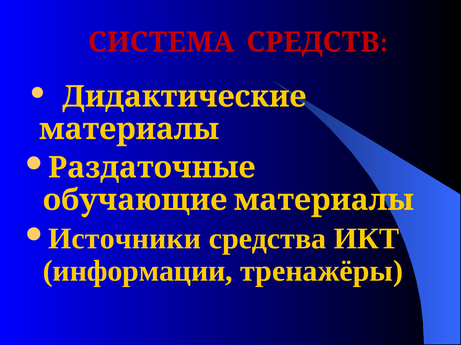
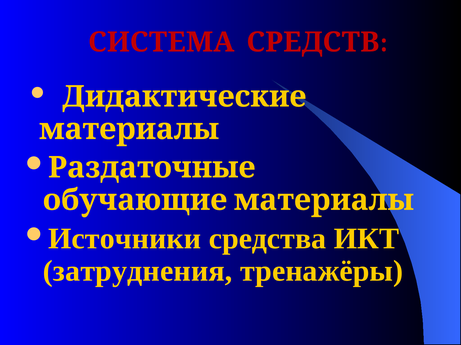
информации: информации -> затруднения (138, 271)
